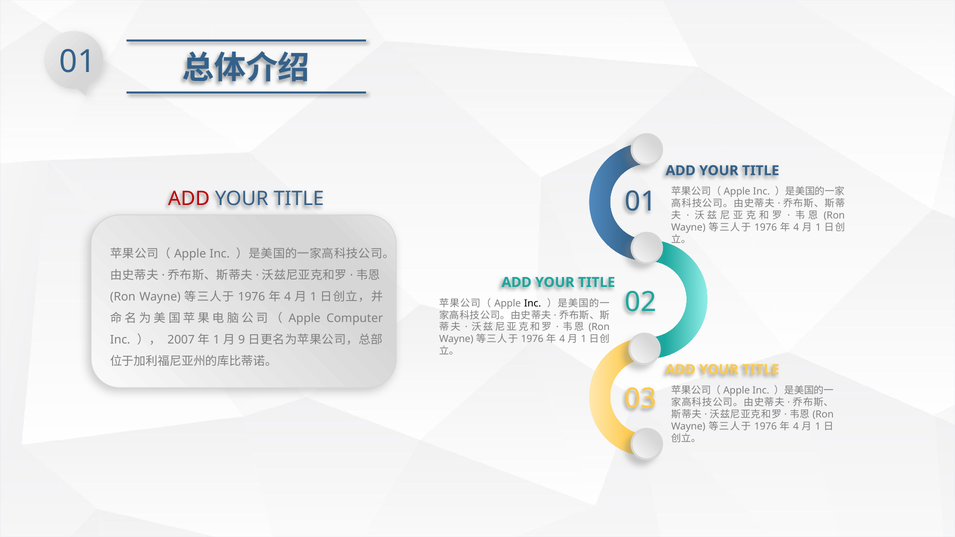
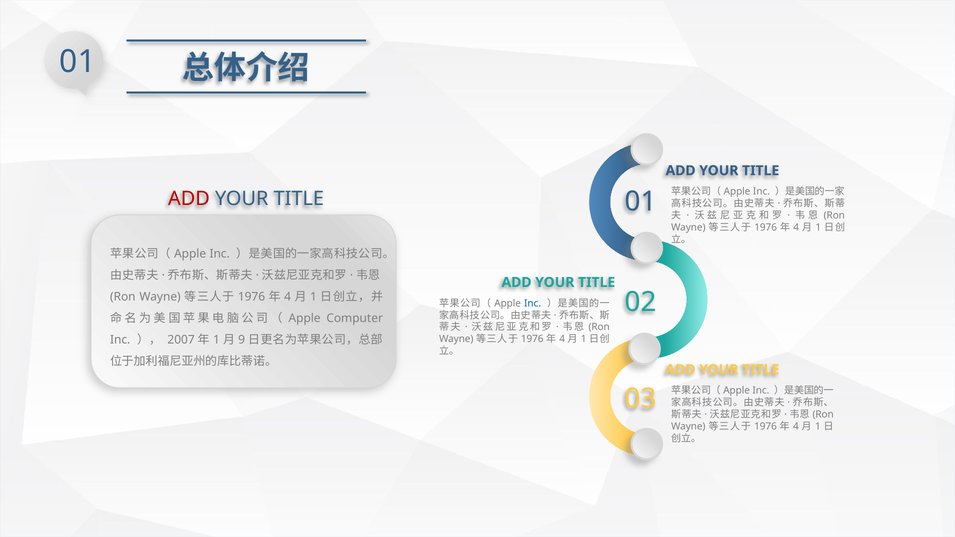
Inc colour: black -> blue (533, 303)
